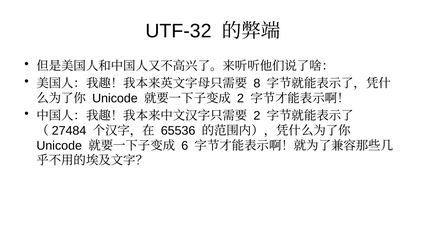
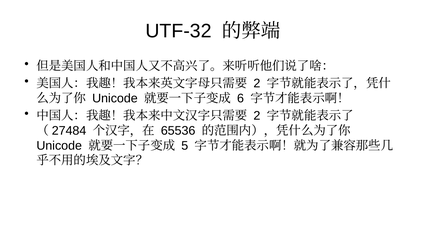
8: 8 -> 2 (257, 83)
2: 2 -> 6 (241, 98)
6: 6 -> 5 (185, 145)
